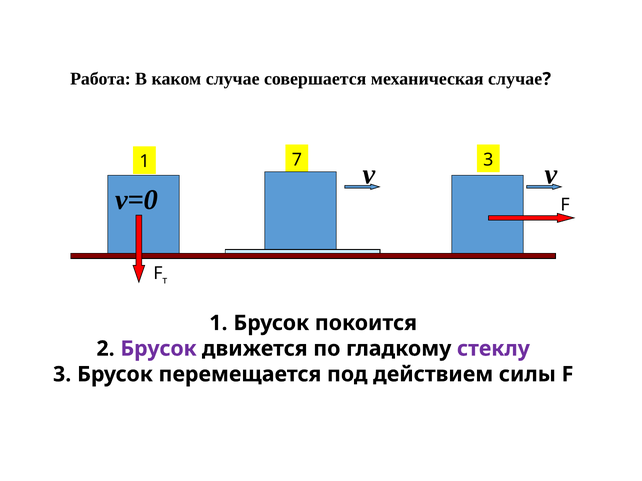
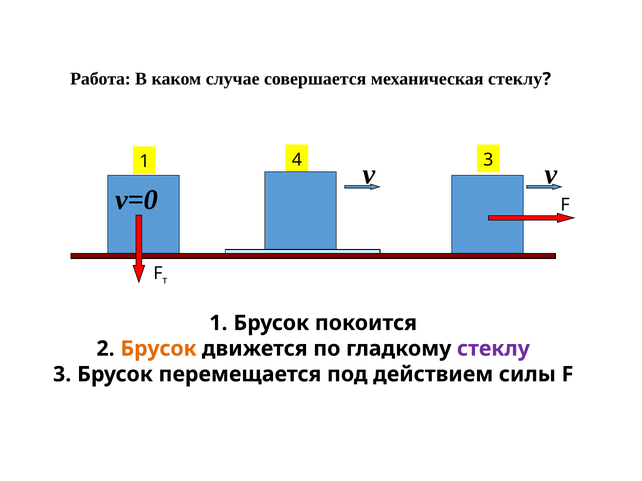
механическая случае: случае -> стеклу (515, 79)
7: 7 -> 4 (297, 160)
Брусок colour: purple -> orange (159, 349)
